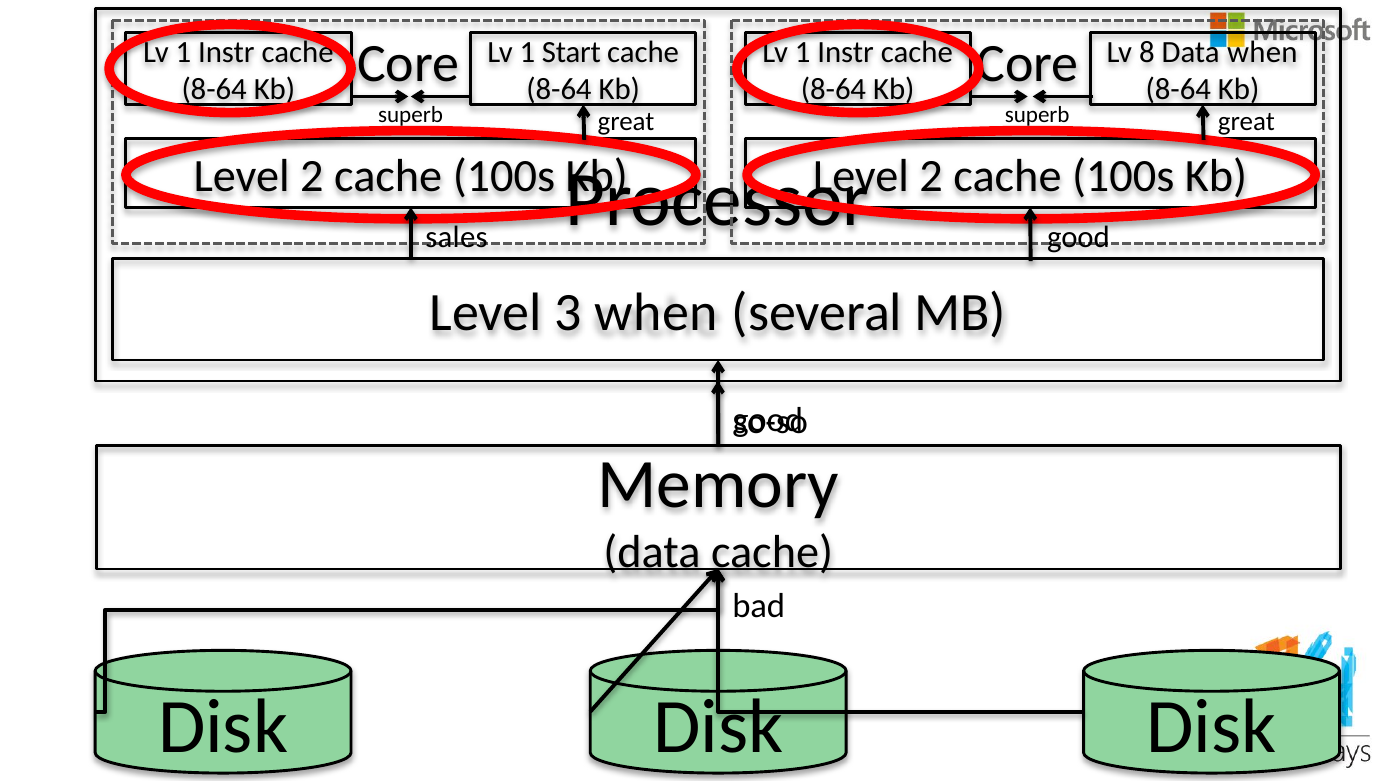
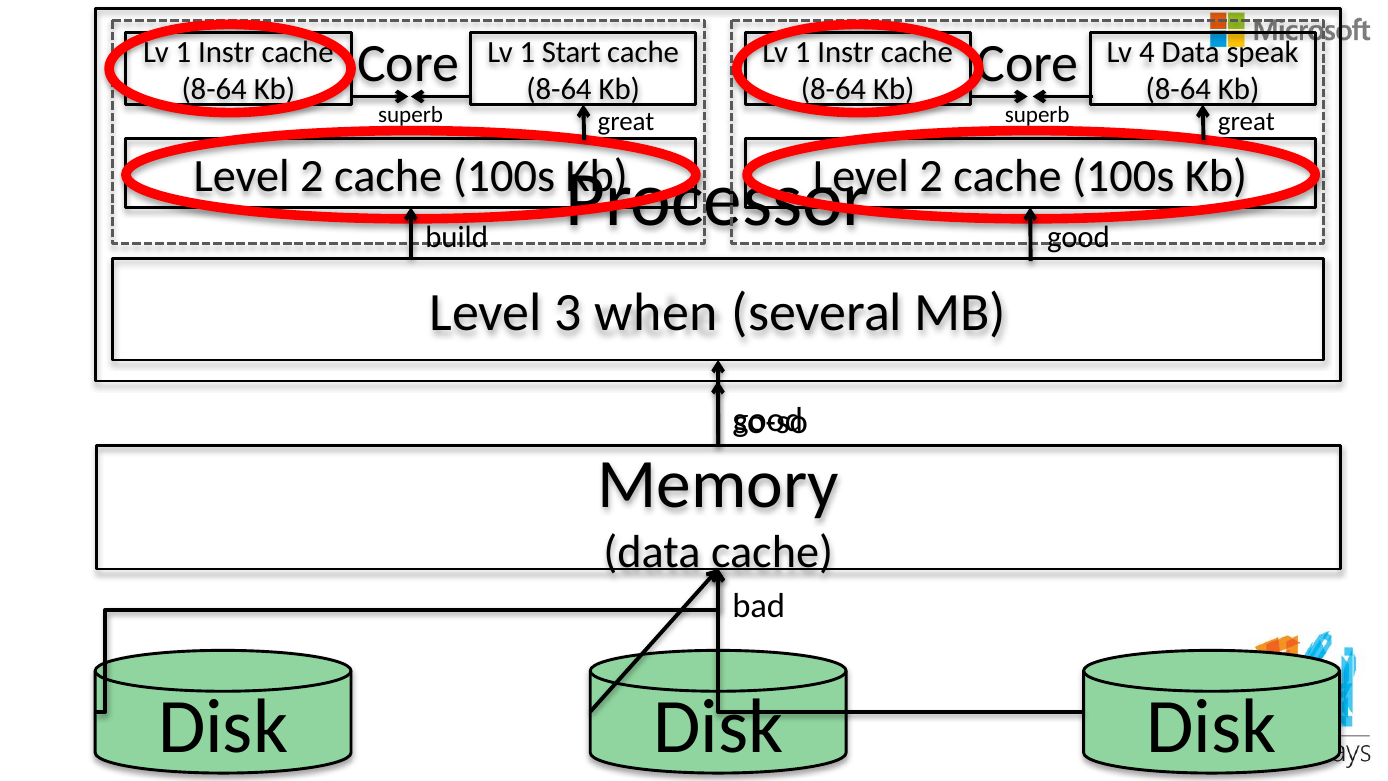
8: 8 -> 4 (1147, 52)
Data when: when -> speak (1263, 52)
sales: sales -> build (457, 237)
